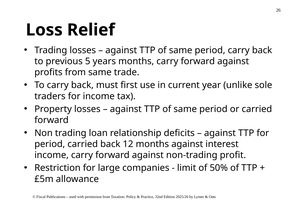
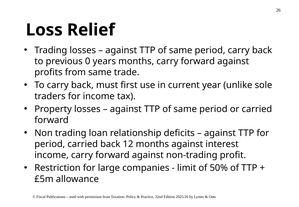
5: 5 -> 0 (88, 61)
